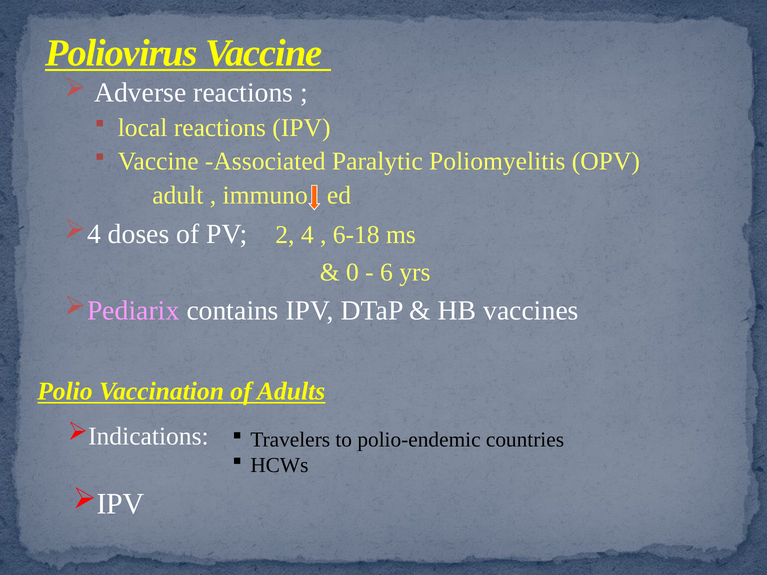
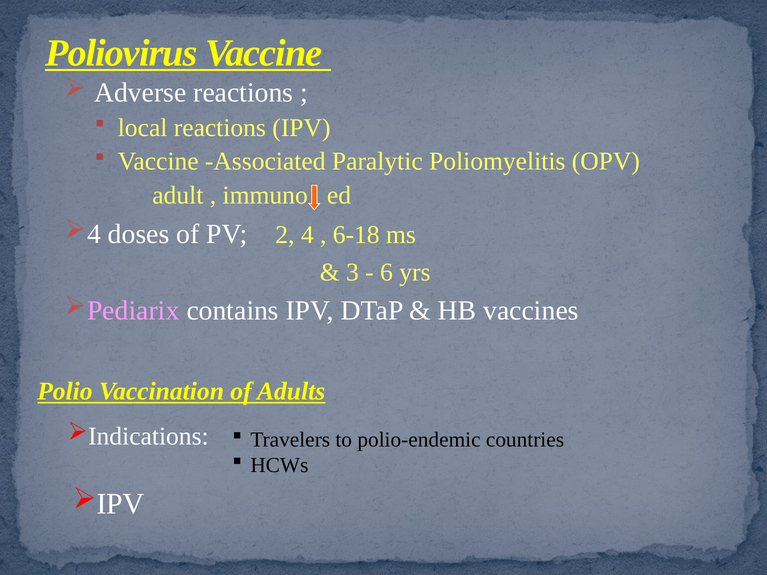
0: 0 -> 3 (352, 272)
